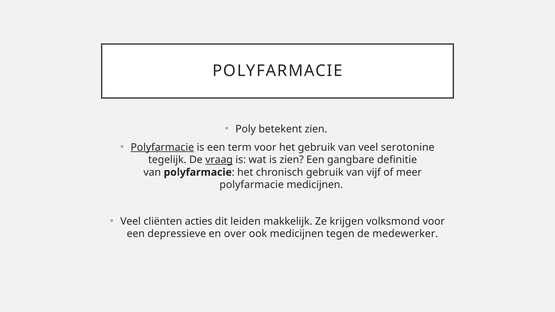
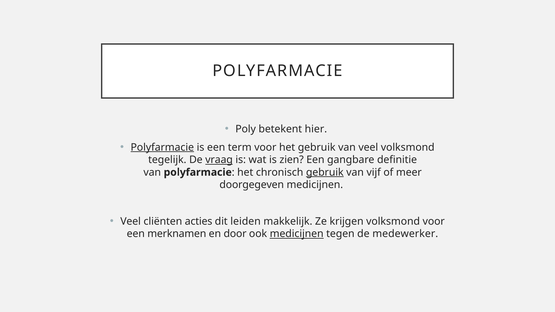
betekent zien: zien -> hier (316, 129)
veel serotonine: serotonine -> volksmond (408, 147)
gebruik underline: none -> present (325, 172)
polyfarmacie: polyfarmacie -> doorgegeven (252, 185)
depressieve: depressieve -> merknamen (177, 234)
over: over -> door (235, 234)
medicijnen underline: none -> present (297, 234)
